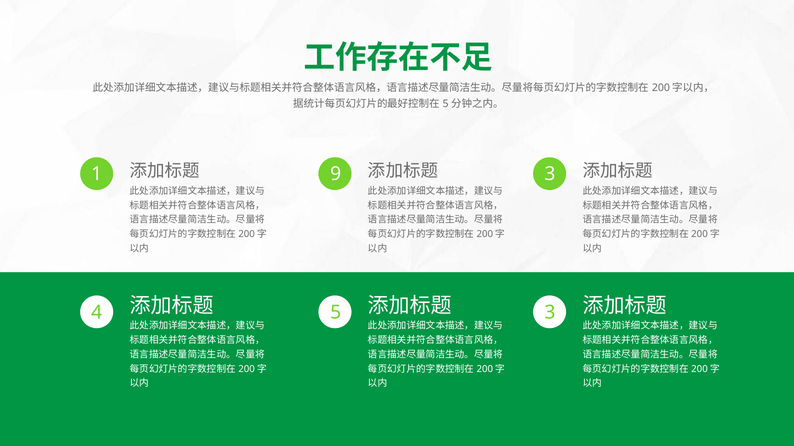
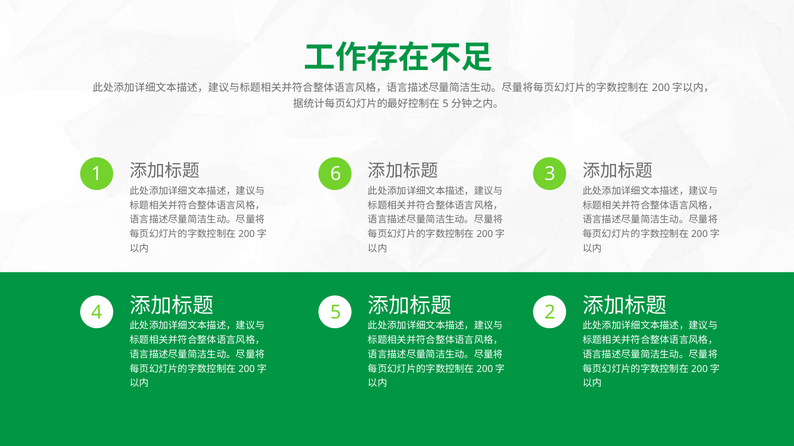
9: 9 -> 6 (336, 174)
5 3: 3 -> 2 (550, 313)
